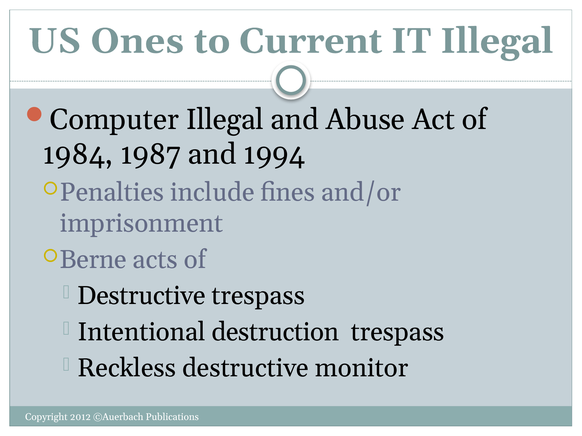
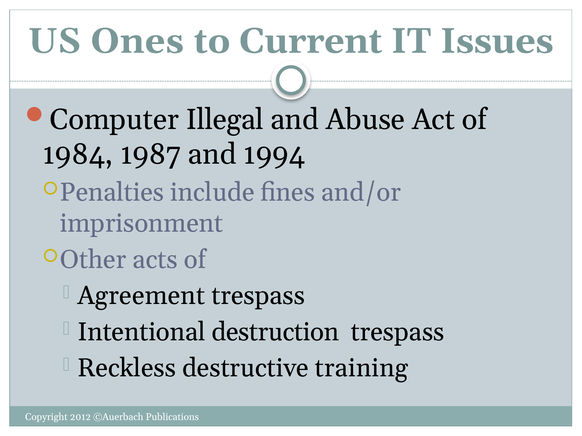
IT Illegal: Illegal -> Issues (497, 41)
Berne: Berne -> Other (93, 260)
Destructive: Destructive -> Agreement (141, 296)
monitor: monitor -> training (362, 369)
